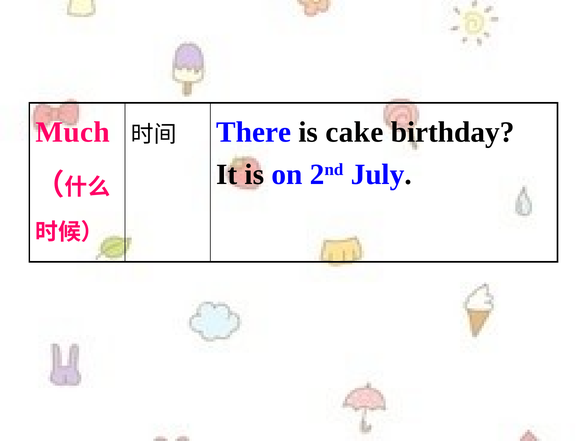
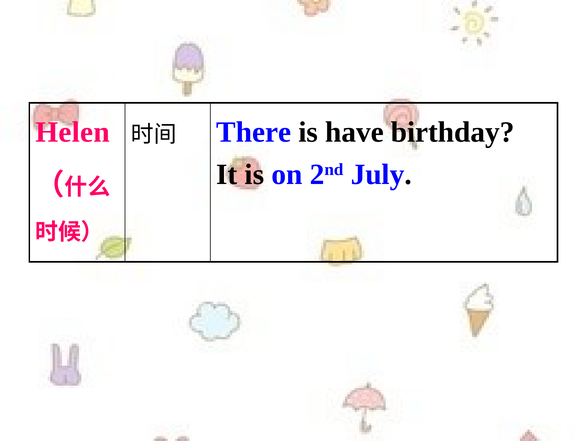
Much: Much -> Helen (73, 132)
cake: cake -> have (355, 132)
